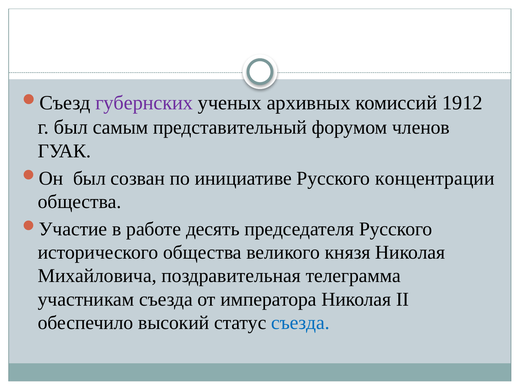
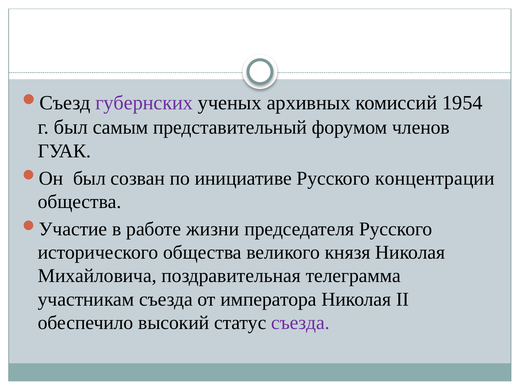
1912: 1912 -> 1954 (462, 103)
десять: десять -> жизни (213, 229)
съезда colour: blue -> purple (300, 323)
